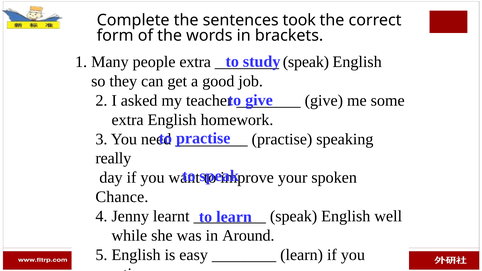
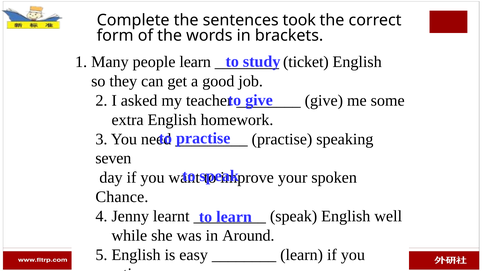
people extra: extra -> learn (195, 62)
speak: speak -> ticket (306, 62)
really: really -> seven (113, 158)
